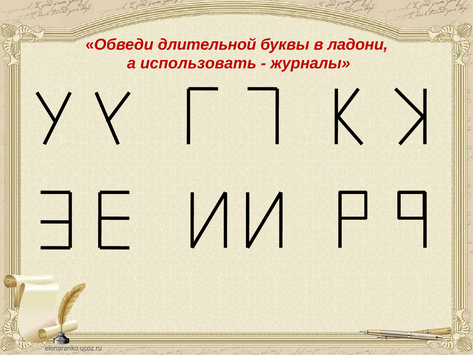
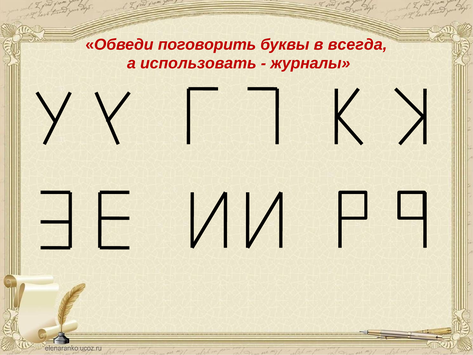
длительной: длительной -> поговорить (207, 44)
ладони: ладони -> всегда (358, 44)
